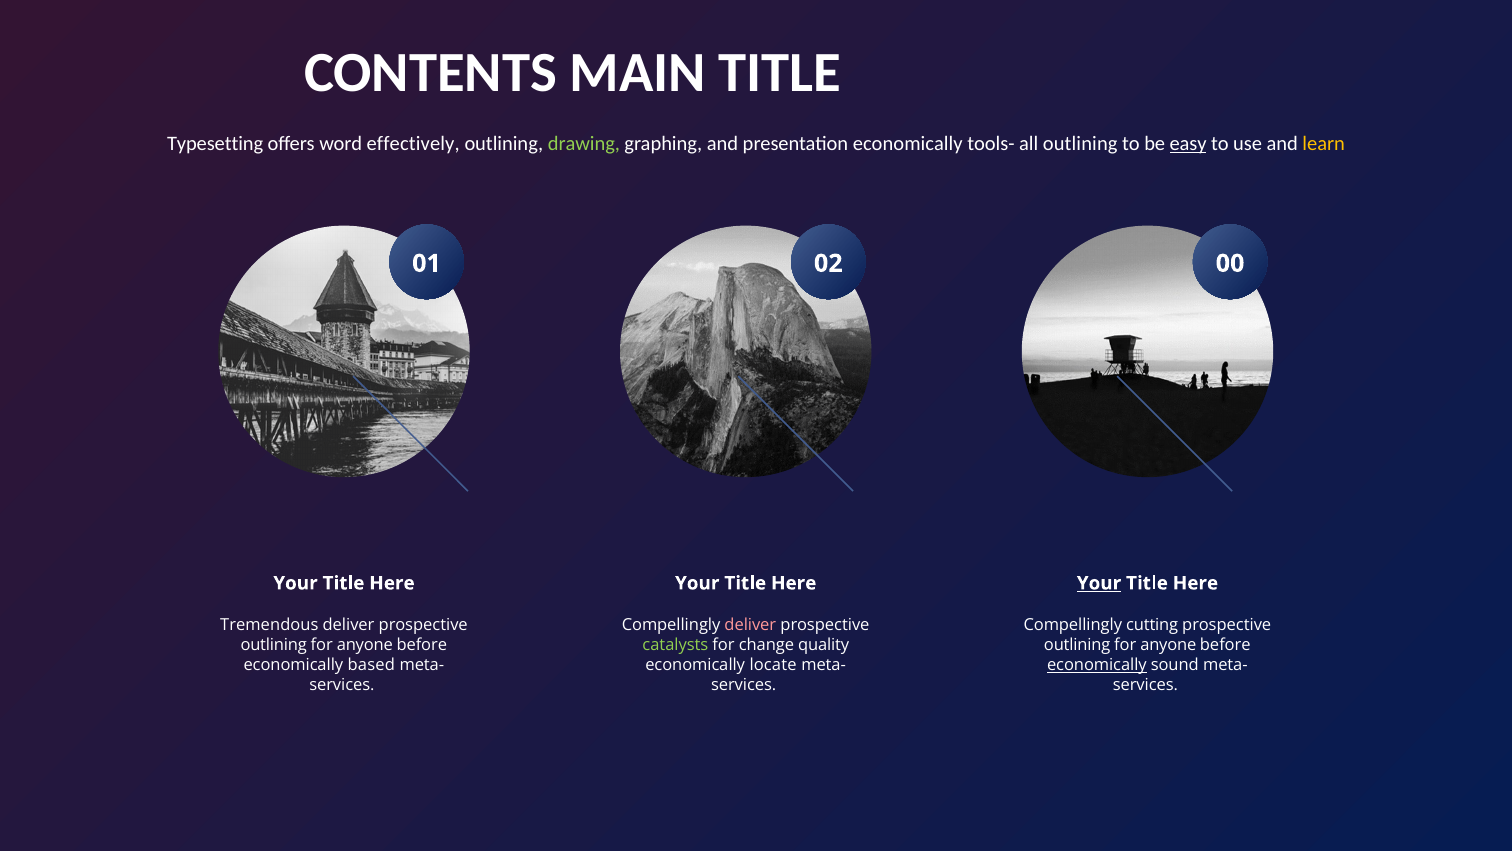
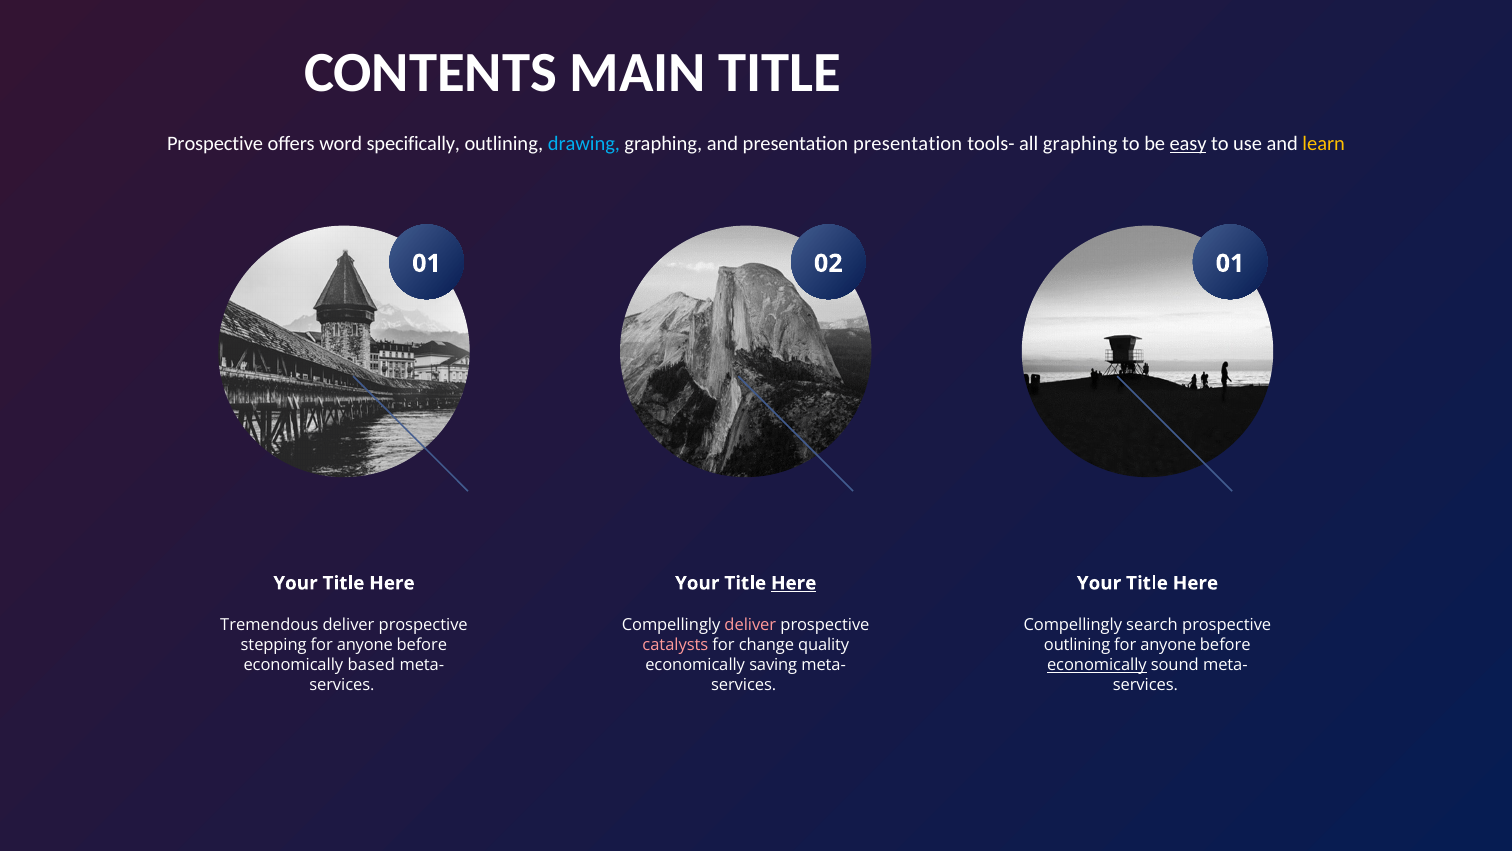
Typesetting: Typesetting -> Prospective (215, 144)
effectively: effectively -> specifically (413, 144)
drawing colour: light green -> light blue (584, 144)
presentation economically: economically -> presentation (908, 144)
all outlining: outlining -> graphing (1080, 144)
02 00: 00 -> 01 (1230, 263)
Here underline: none -> present (794, 583)
Your underline: present -> none (1099, 583)
cutting: cutting -> search (1152, 625)
outlining: outlining -> stepping (274, 645)
catalysts colour: light green -> pink (675, 645)
locate: locate -> saving (773, 665)
